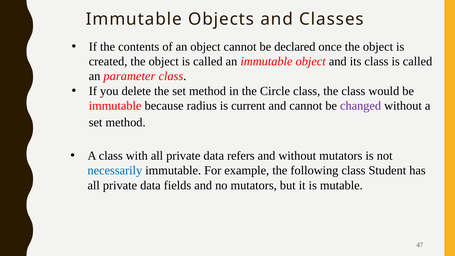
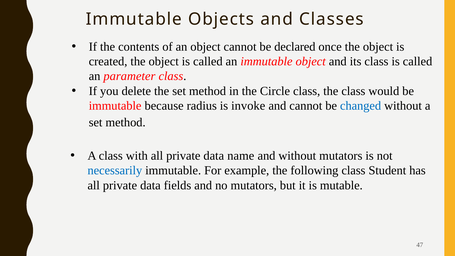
current: current -> invoke (248, 106)
changed colour: purple -> blue (361, 106)
refers: refers -> name (241, 156)
